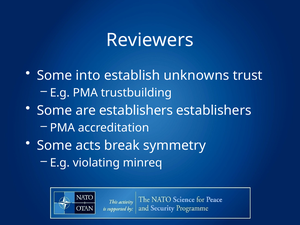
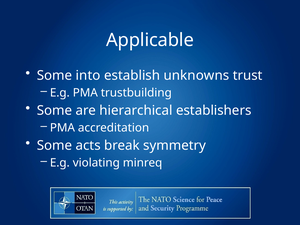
Reviewers: Reviewers -> Applicable (150, 40)
are establishers: establishers -> hierarchical (136, 110)
